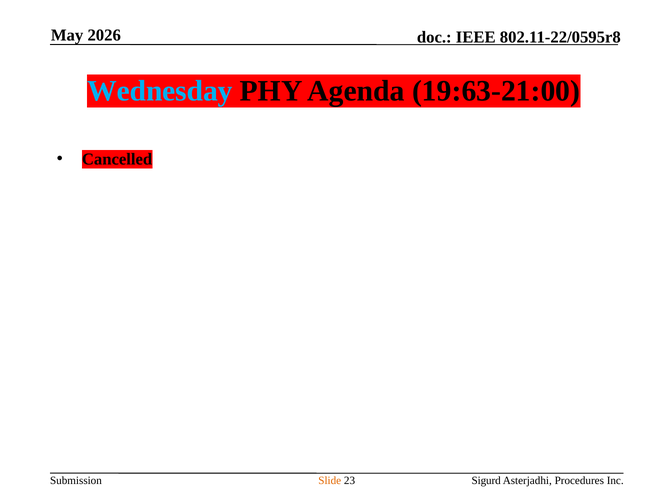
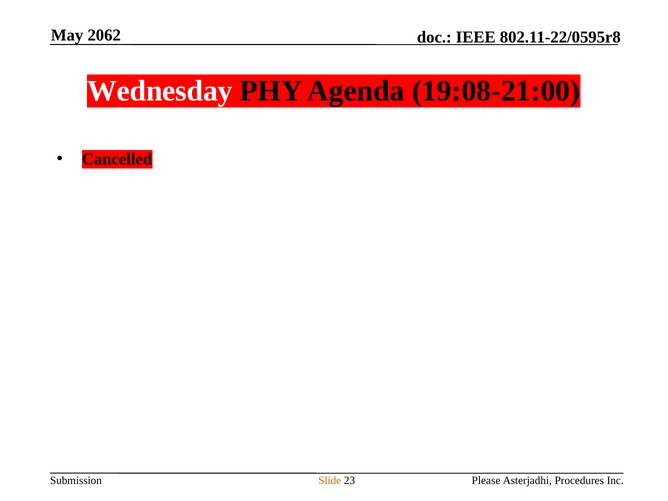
2026: 2026 -> 2062 (104, 35)
Wednesday colour: light blue -> white (160, 91)
19:63-21:00: 19:63-21:00 -> 19:08-21:00 (496, 91)
Sigurd: Sigurd -> Please (486, 480)
